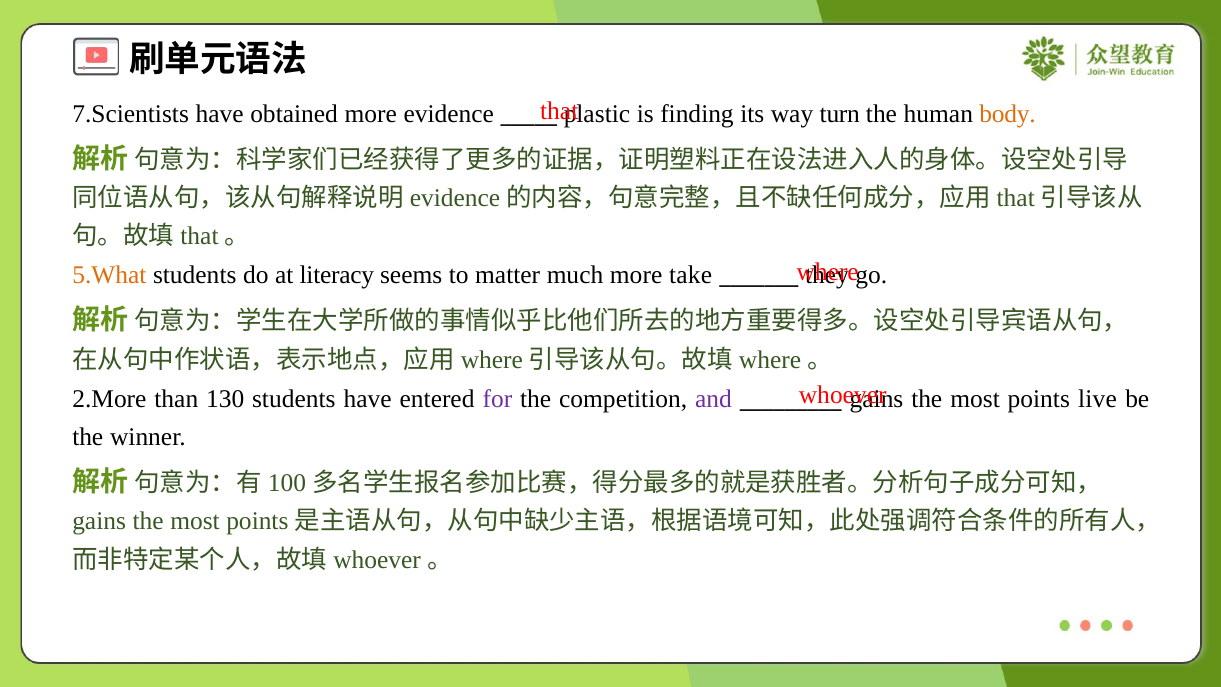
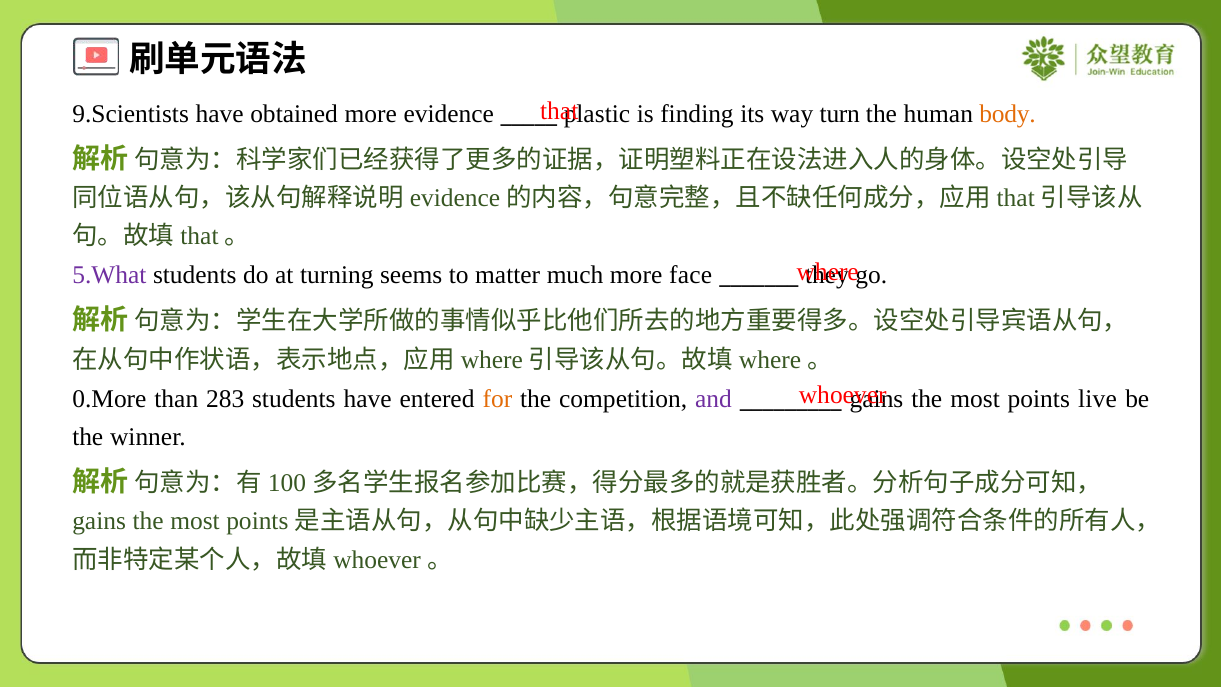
7.Scientists: 7.Scientists -> 9.Scientists (131, 114)
5.What colour: orange -> purple (109, 275)
literacy: literacy -> turning (337, 275)
take: take -> face (691, 275)
2.More: 2.More -> 0.More (109, 399)
130: 130 -> 283 (225, 399)
for colour: purple -> orange (497, 399)
